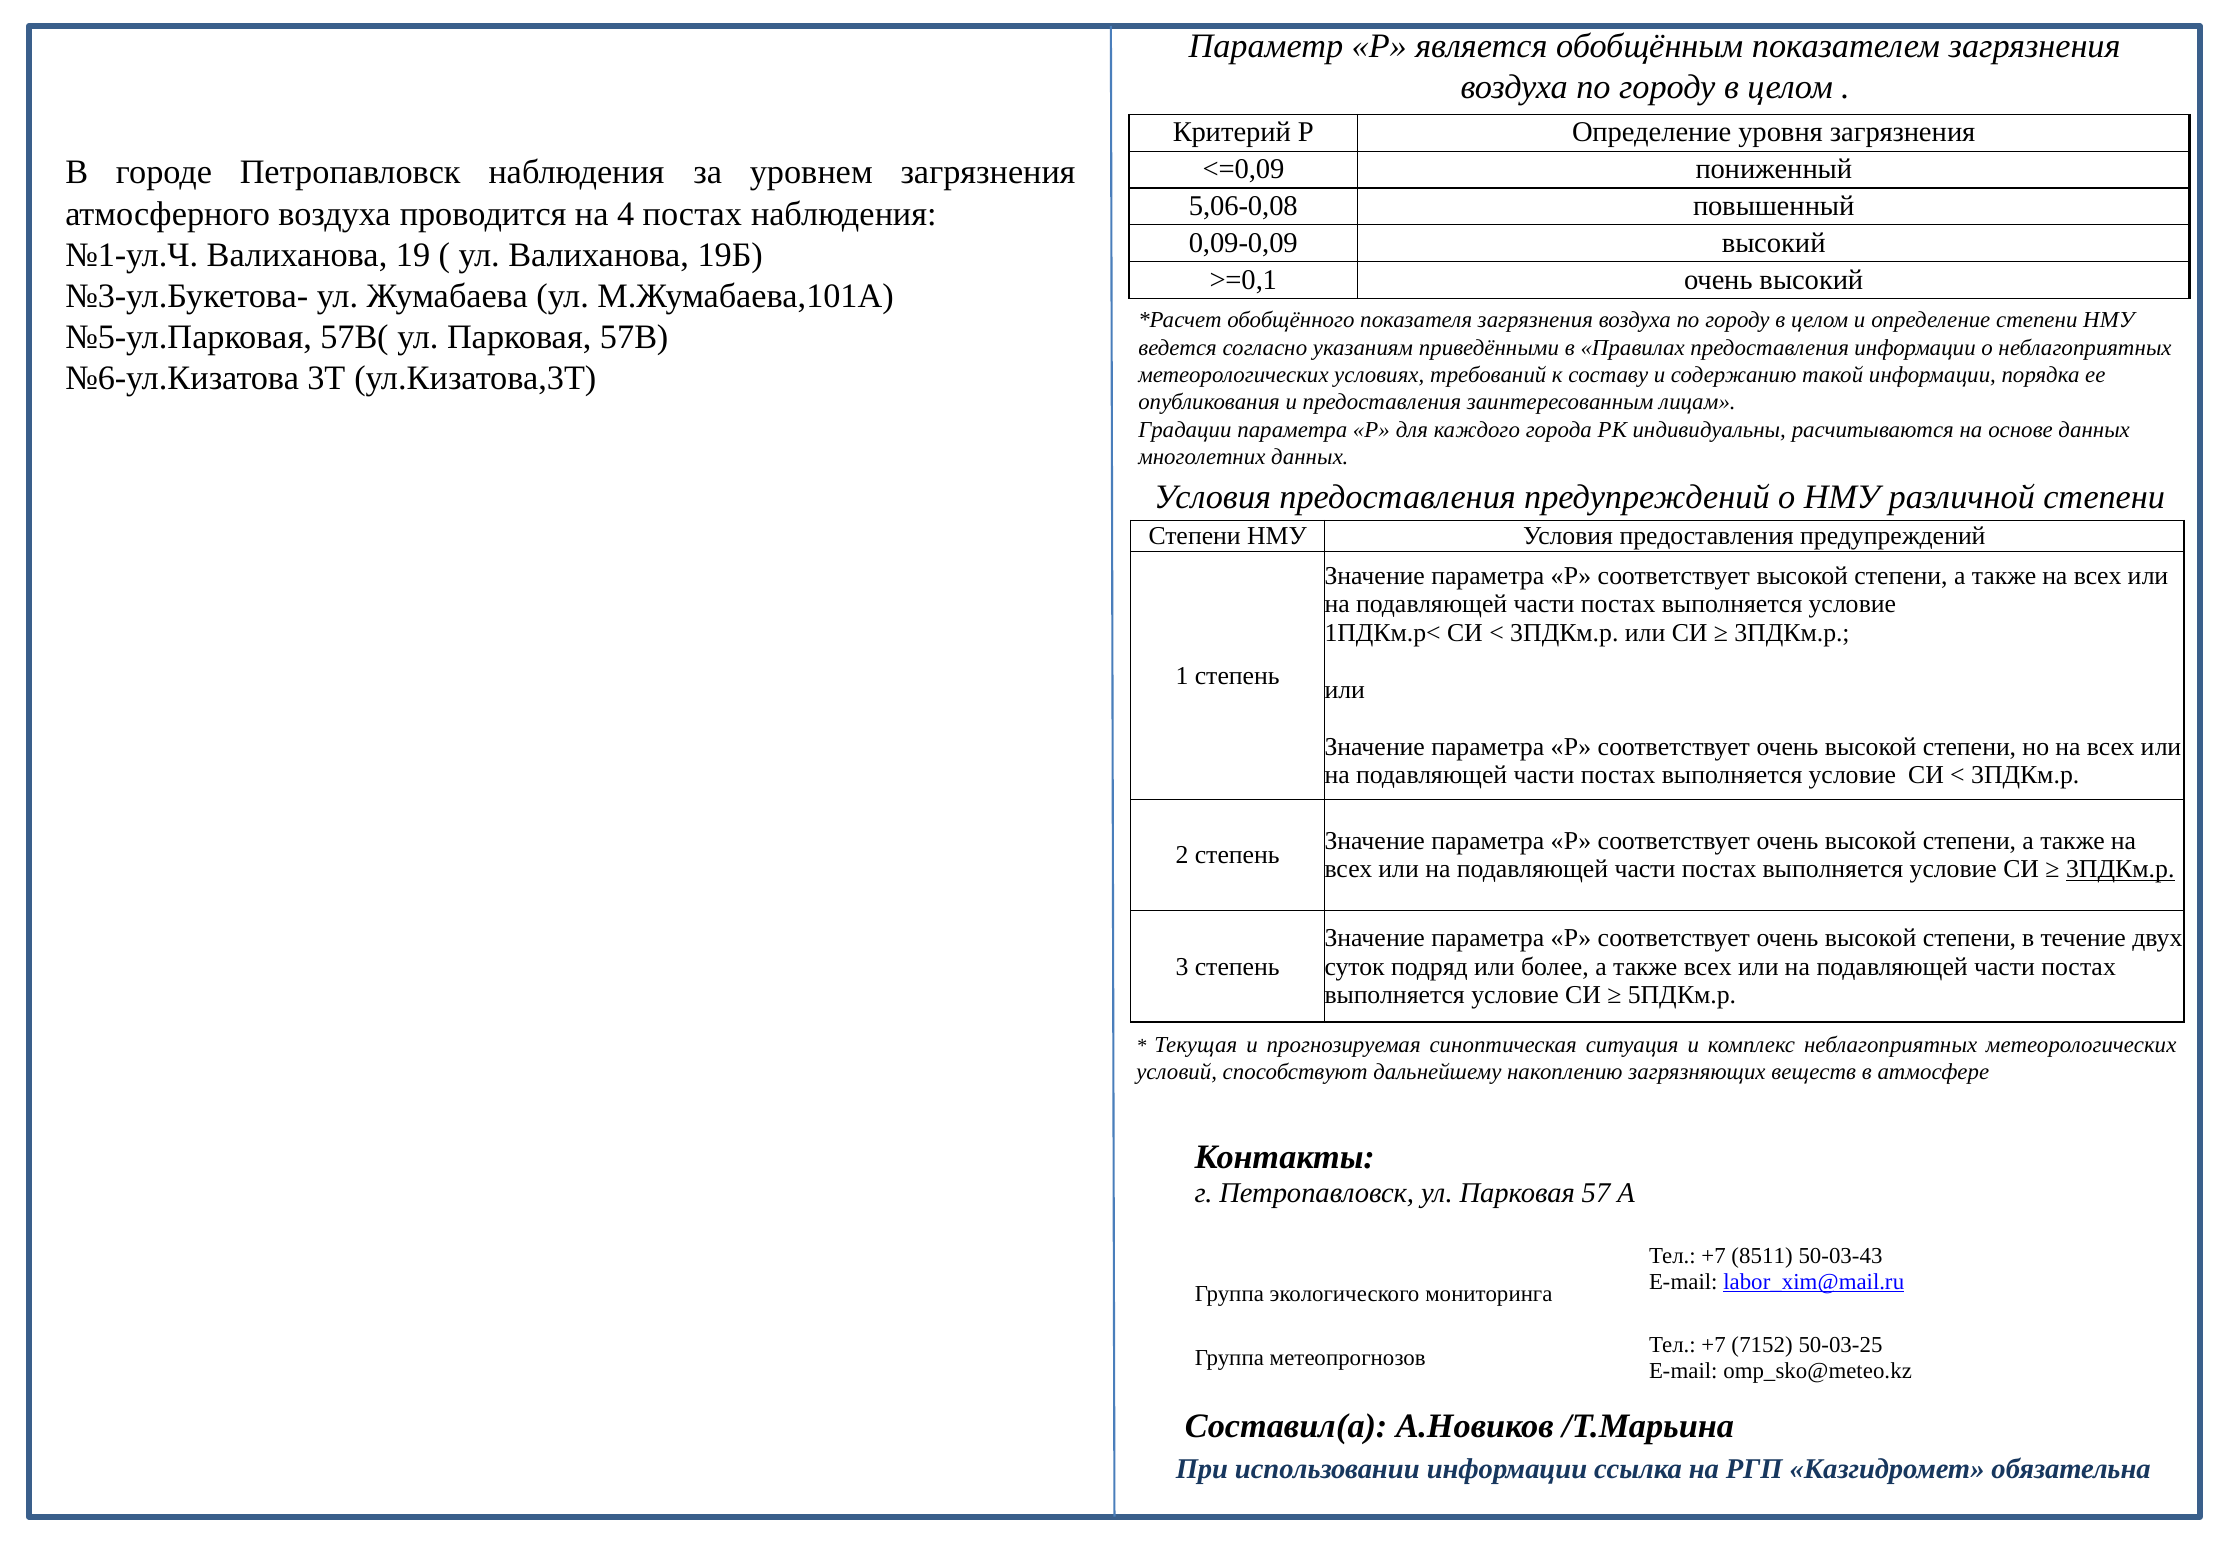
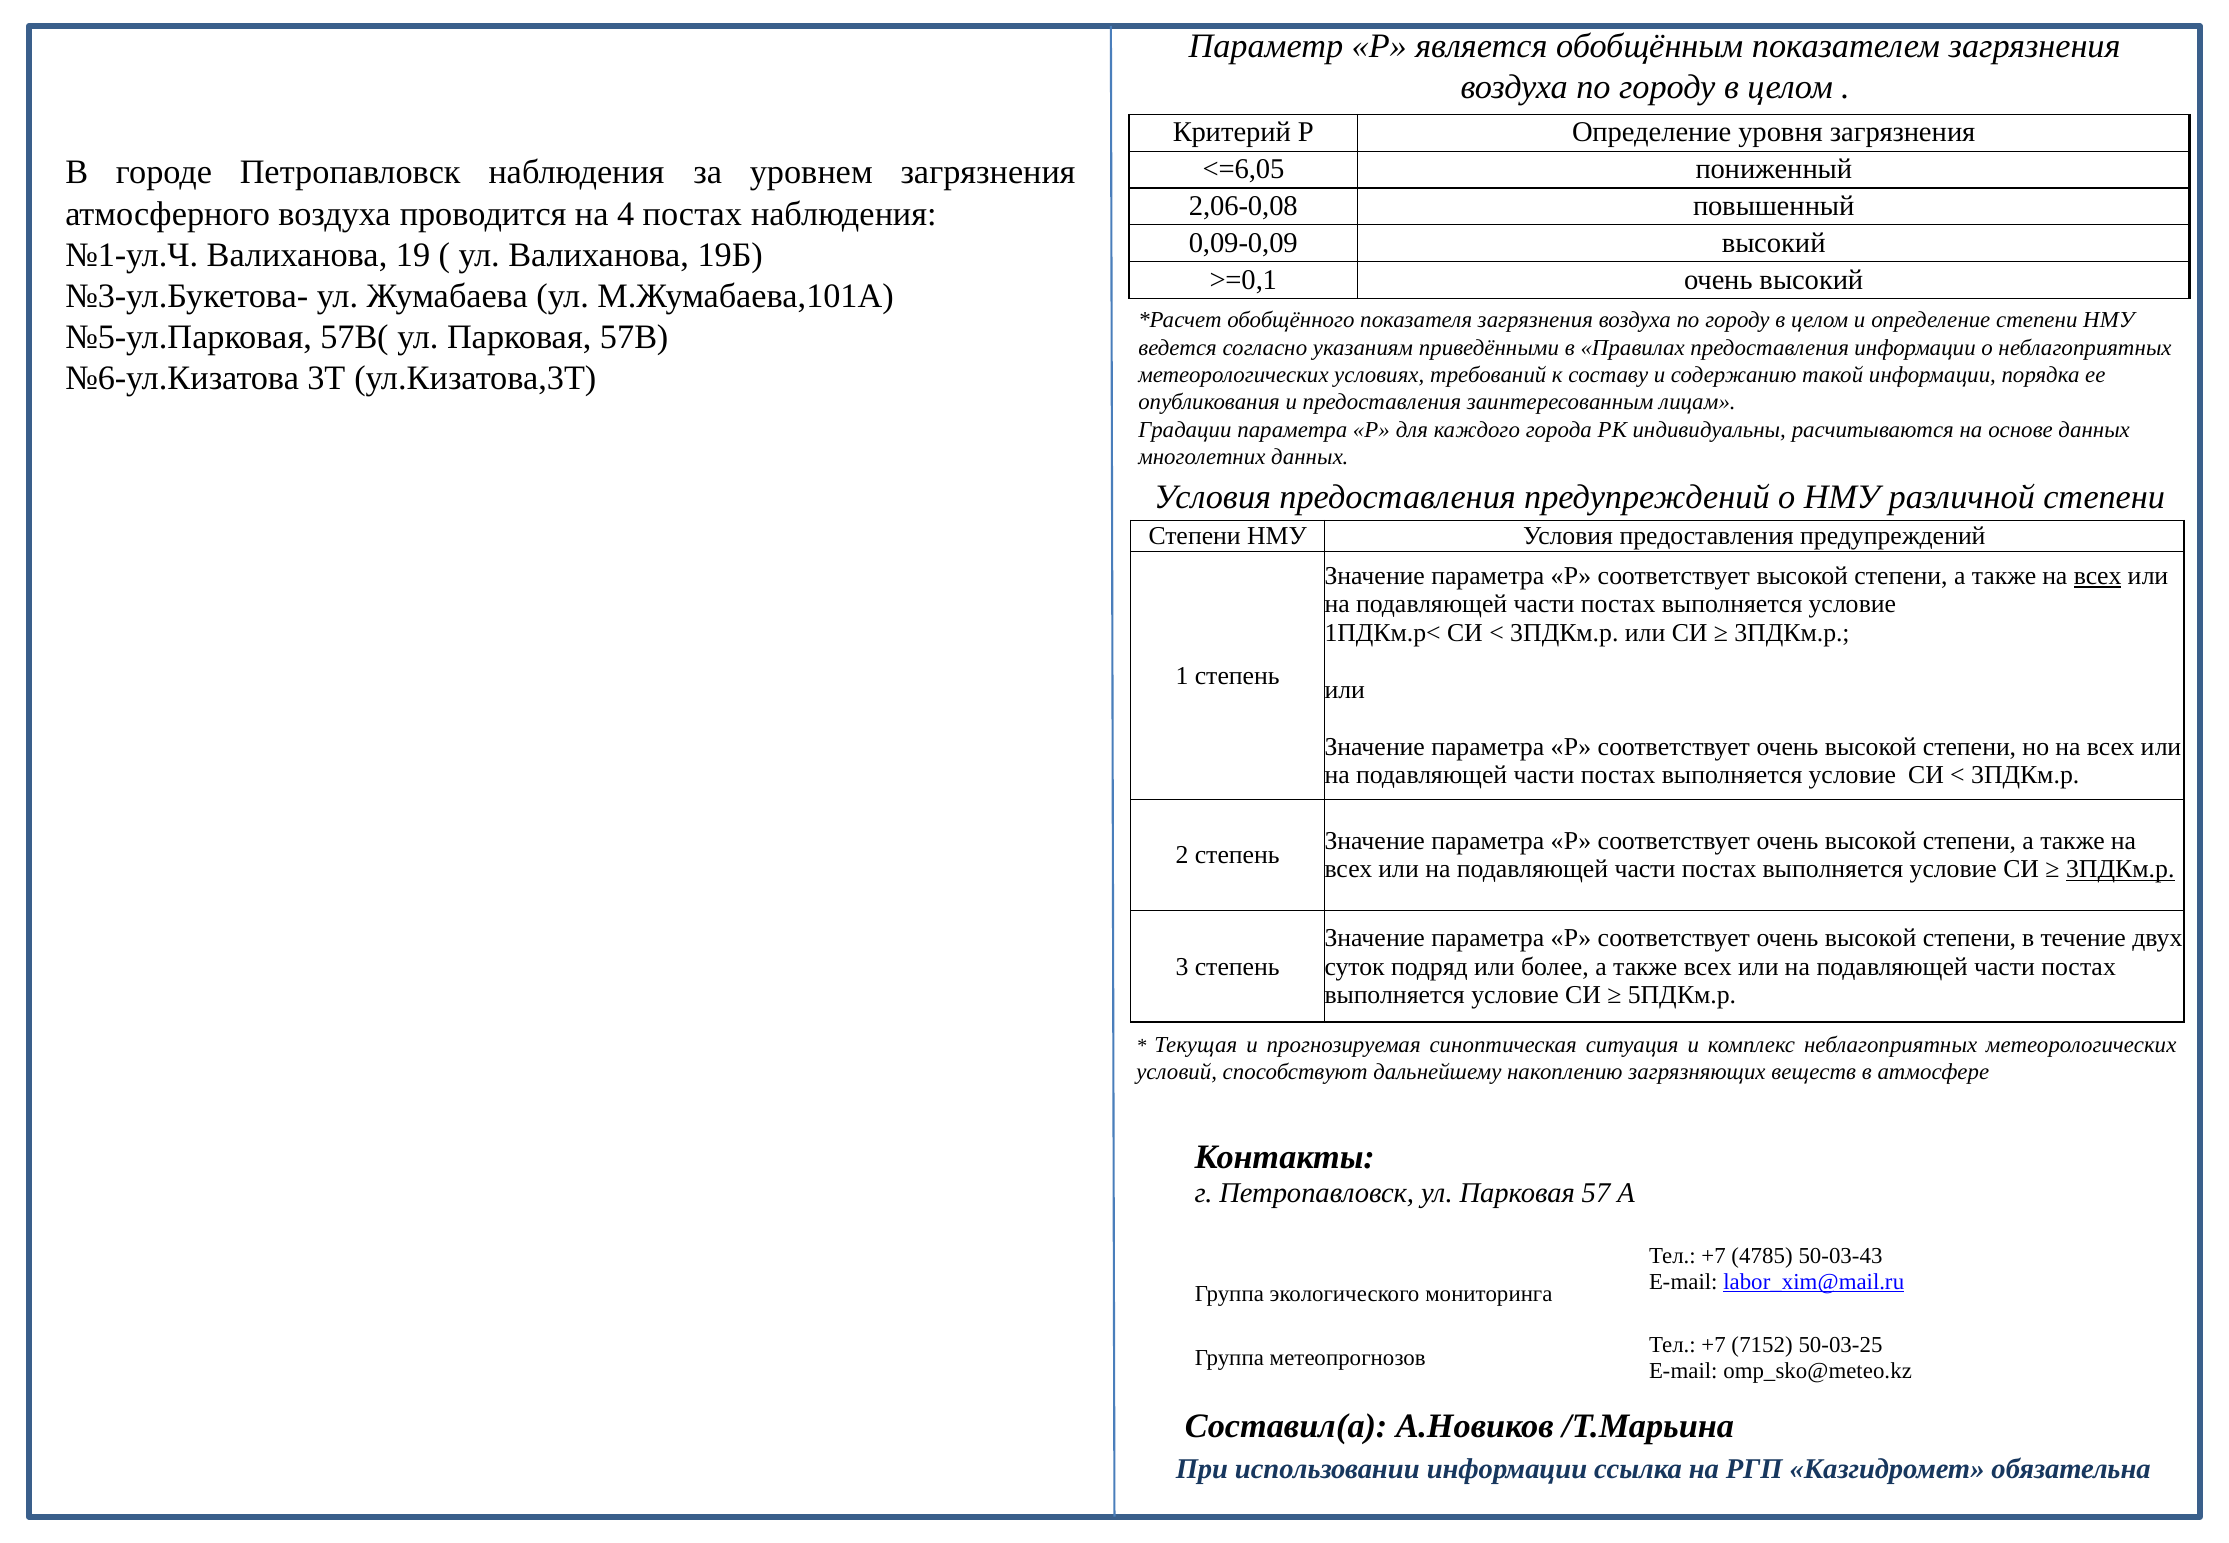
<=0,09: <=0,09 -> <=6,05 (1243, 169)
5,06-0,08: 5,06-0,08 -> 2,06-0,08 (1243, 206)
всех underline: none -> present (2098, 576)
8511: 8511 -> 4785 (1762, 1256)
